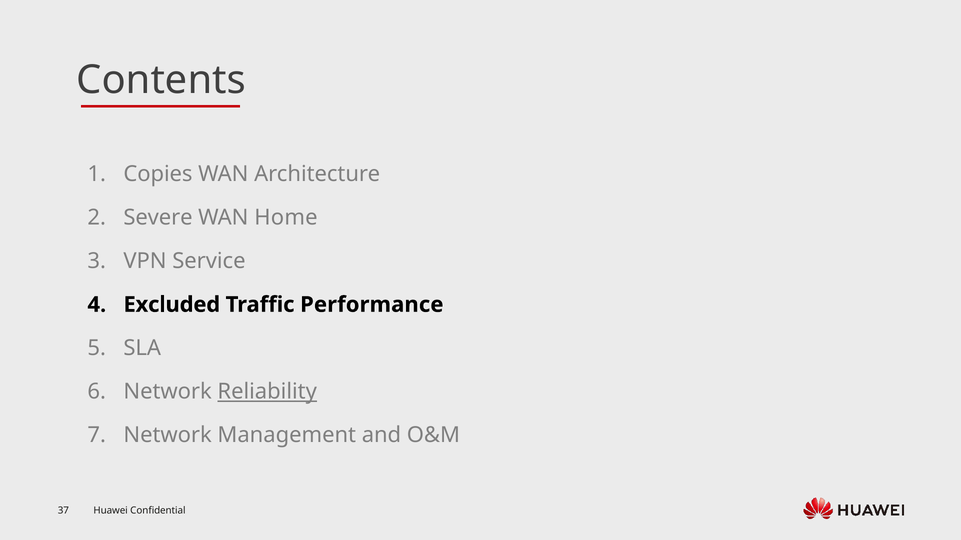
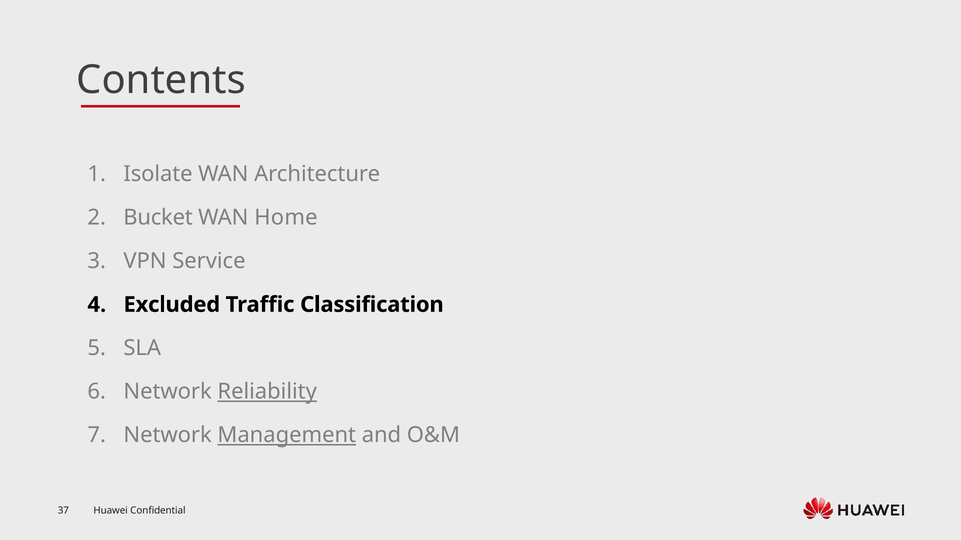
Copies: Copies -> Isolate (158, 174)
Severe: Severe -> Bucket (158, 218)
Performance: Performance -> Classification (372, 305)
Management underline: none -> present (287, 436)
